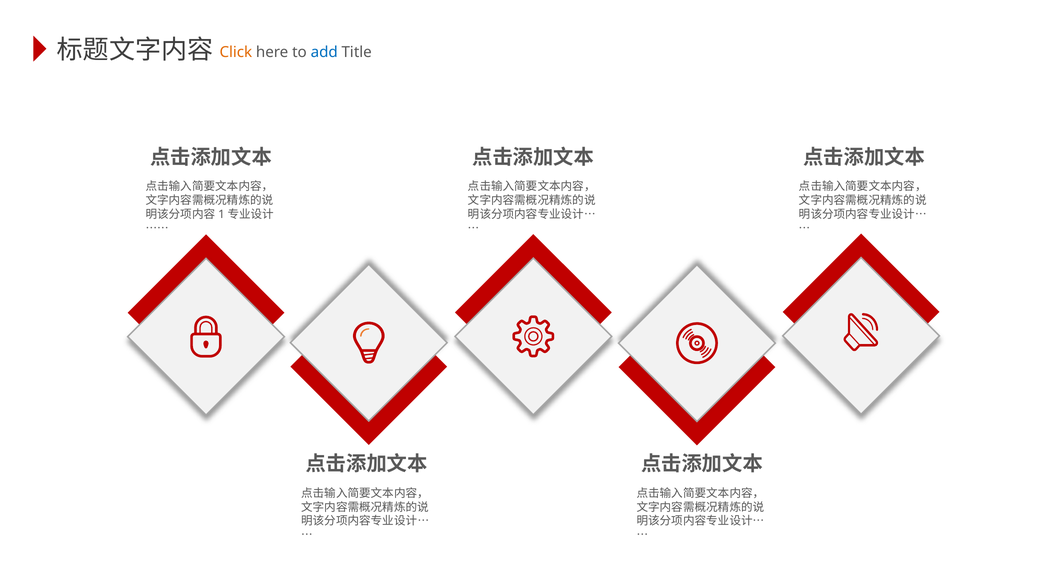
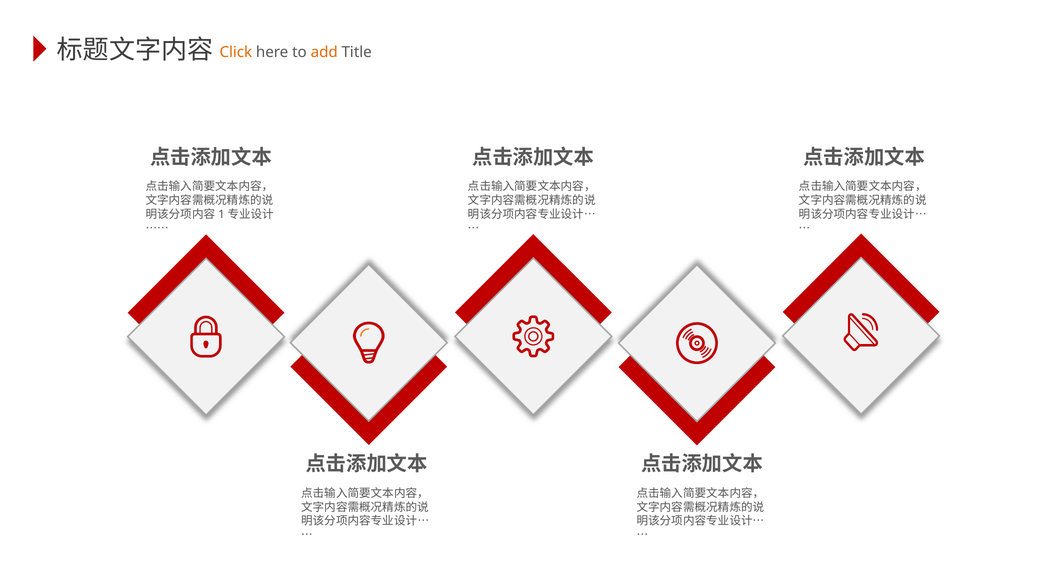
add colour: blue -> orange (324, 52)
